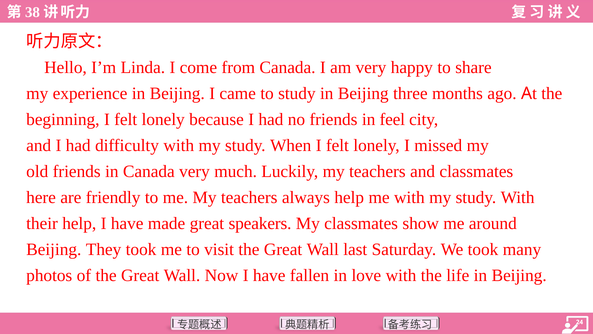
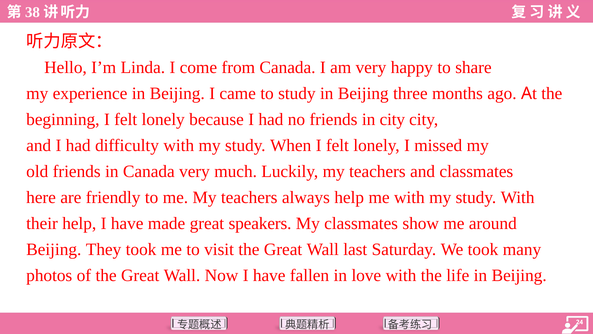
in feel: feel -> city (392, 119)
